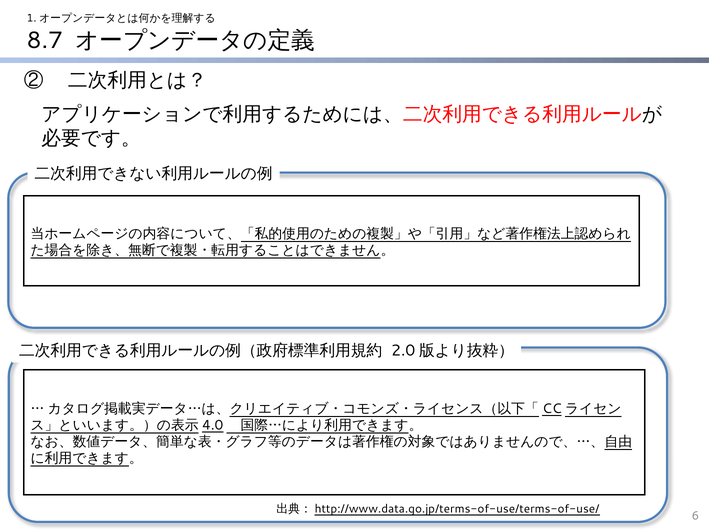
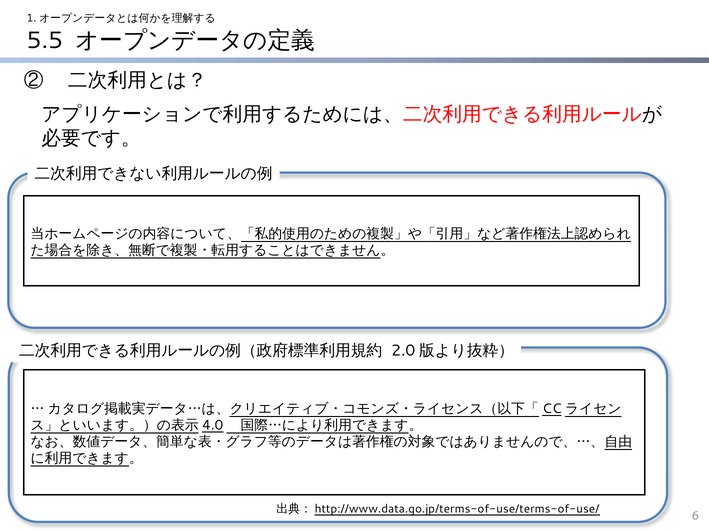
8.7: 8.7 -> 5.5 (45, 41)
